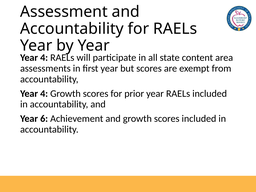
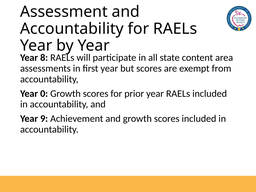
4: 4 -> 8 (44, 58)
4: 4 -> 0 (44, 94)
6: 6 -> 9 (44, 119)
